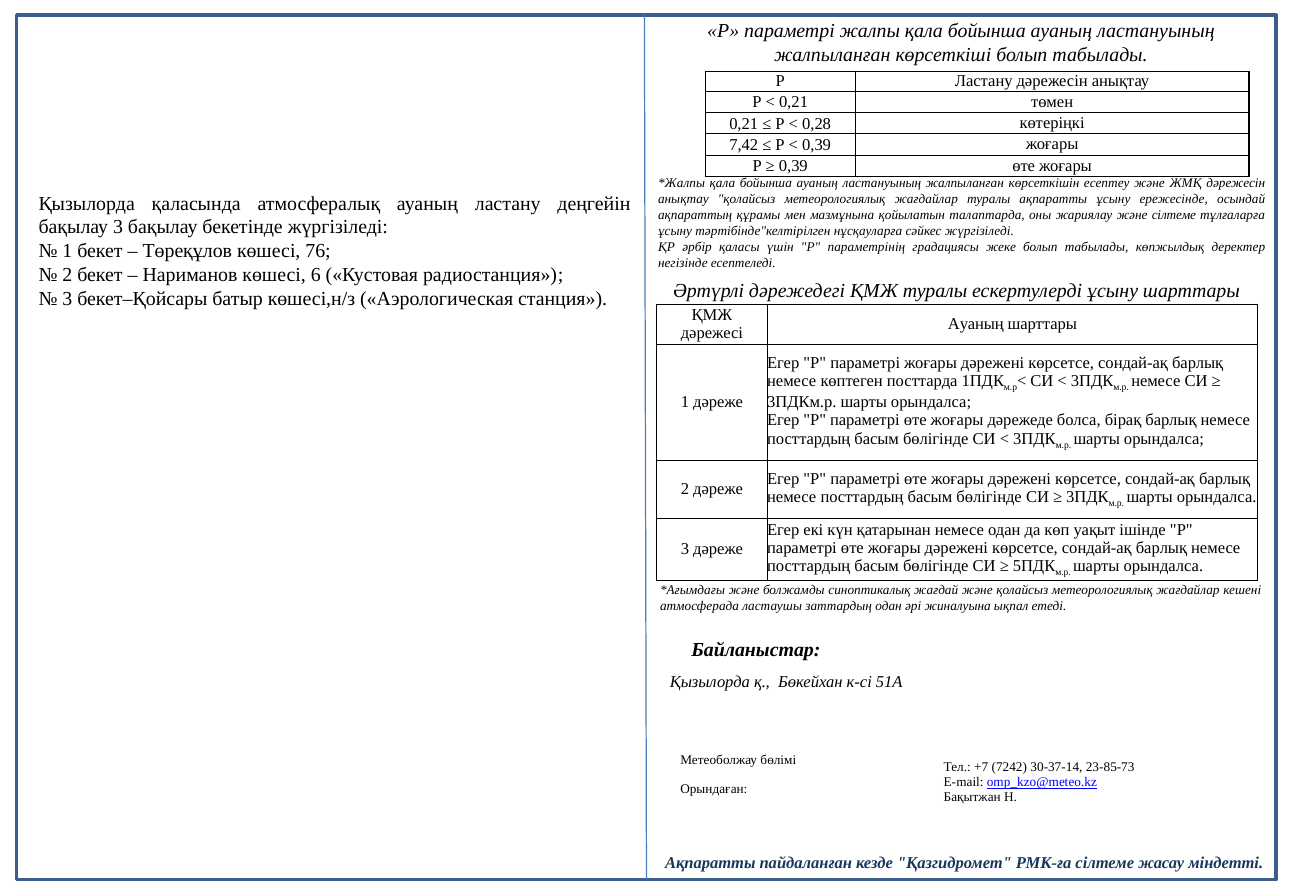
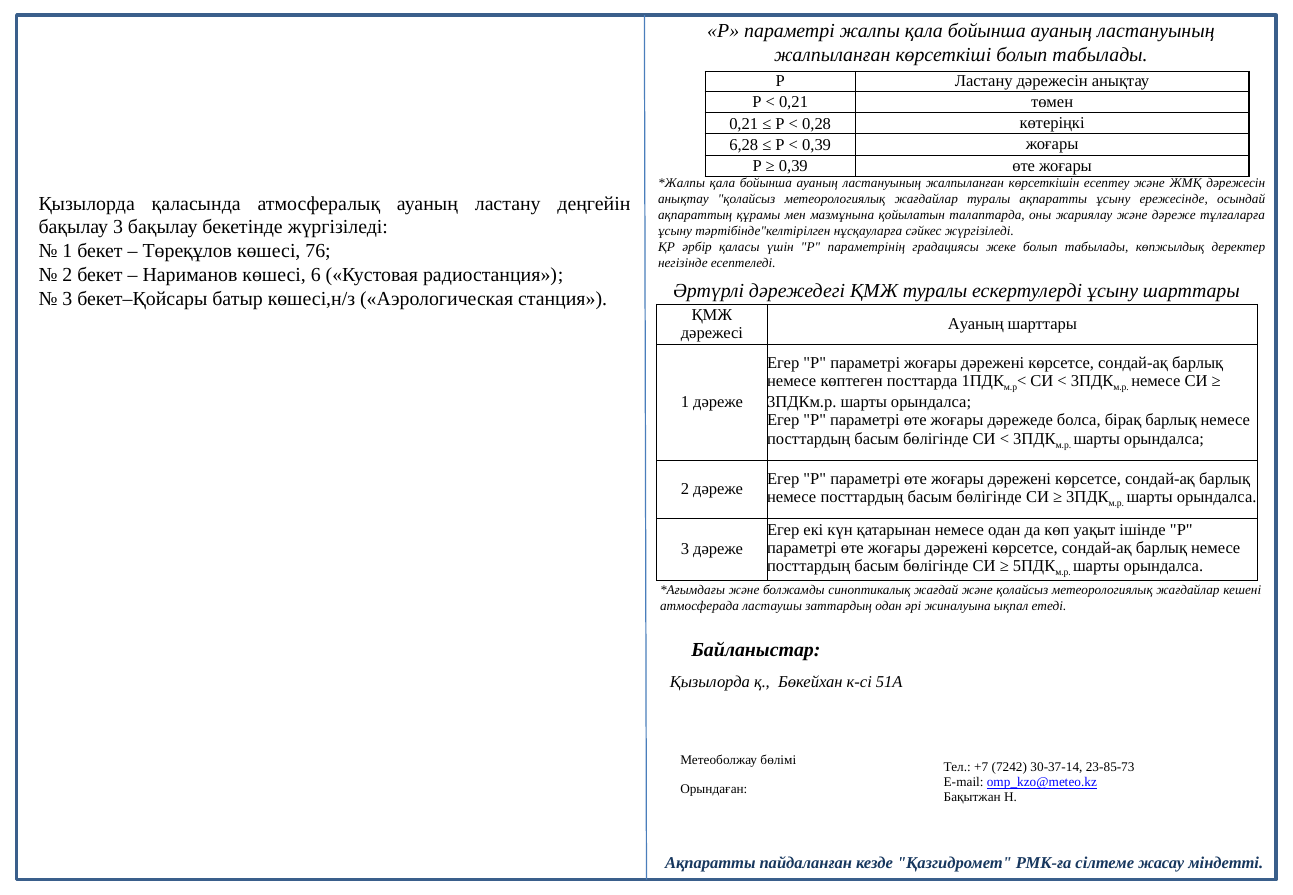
7,42: 7,42 -> 6,28 (744, 145)
және сілтеме: сілтеме -> дәреже (1174, 215)
